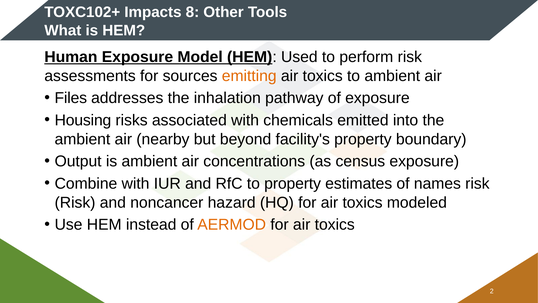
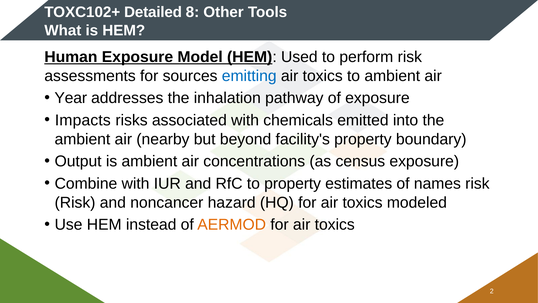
Impacts: Impacts -> Detailed (153, 12)
emitting colour: orange -> blue (249, 76)
Files: Files -> Year (71, 98)
Housing: Housing -> Impacts (83, 120)
